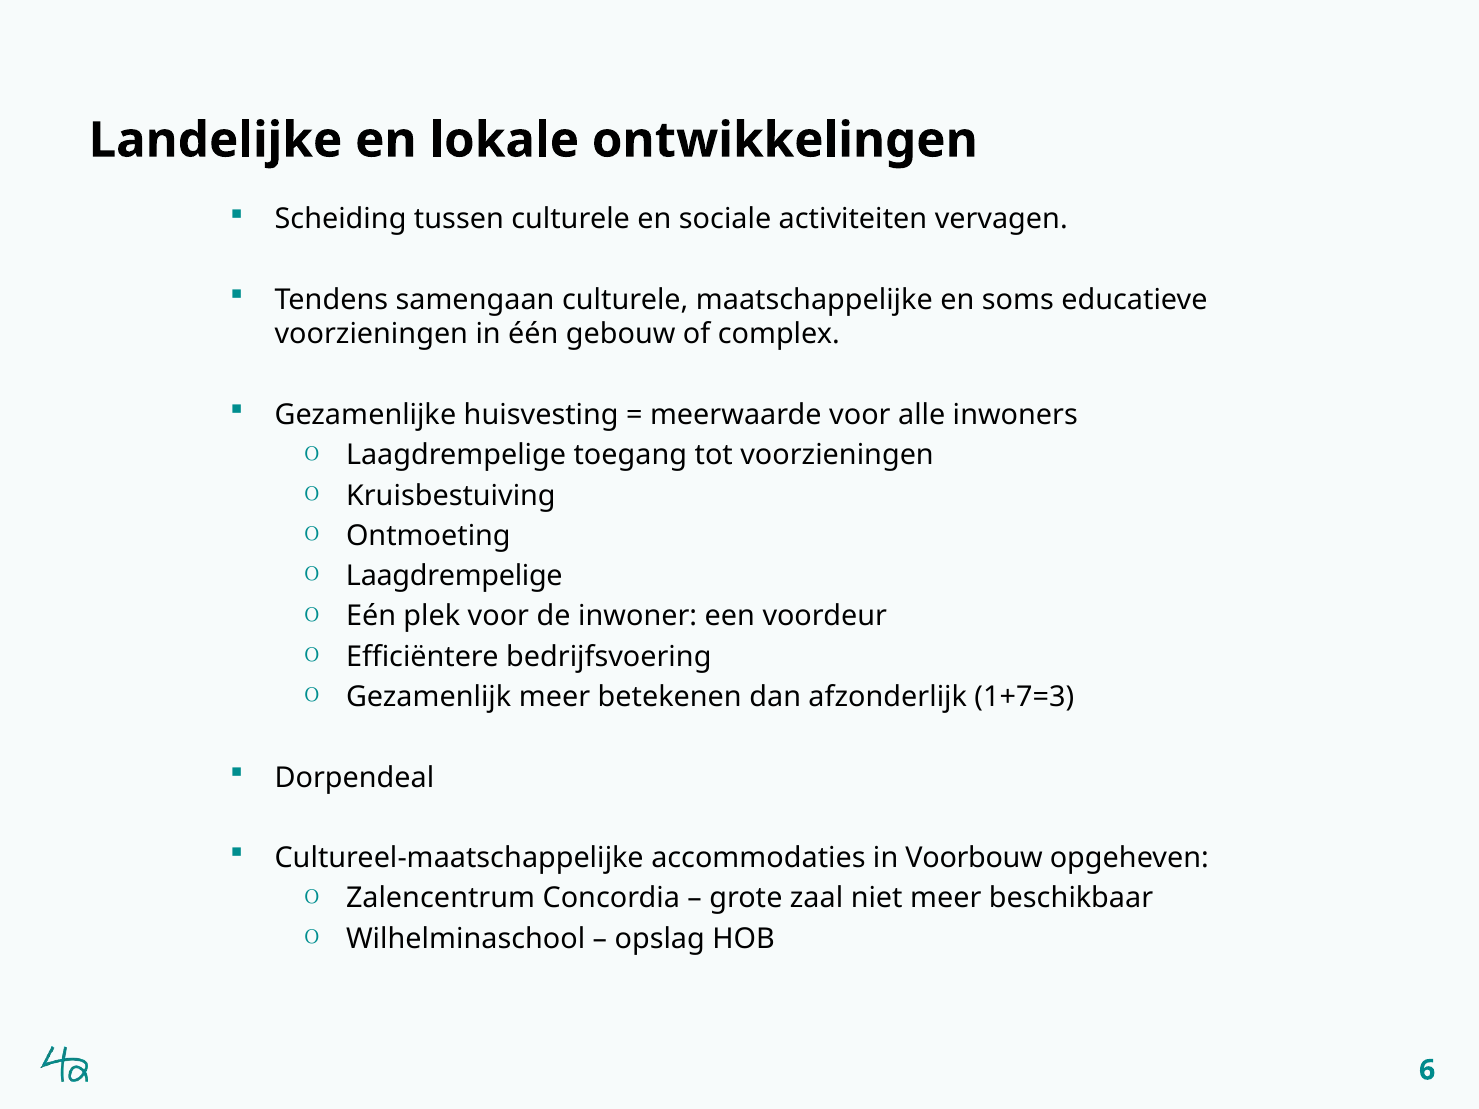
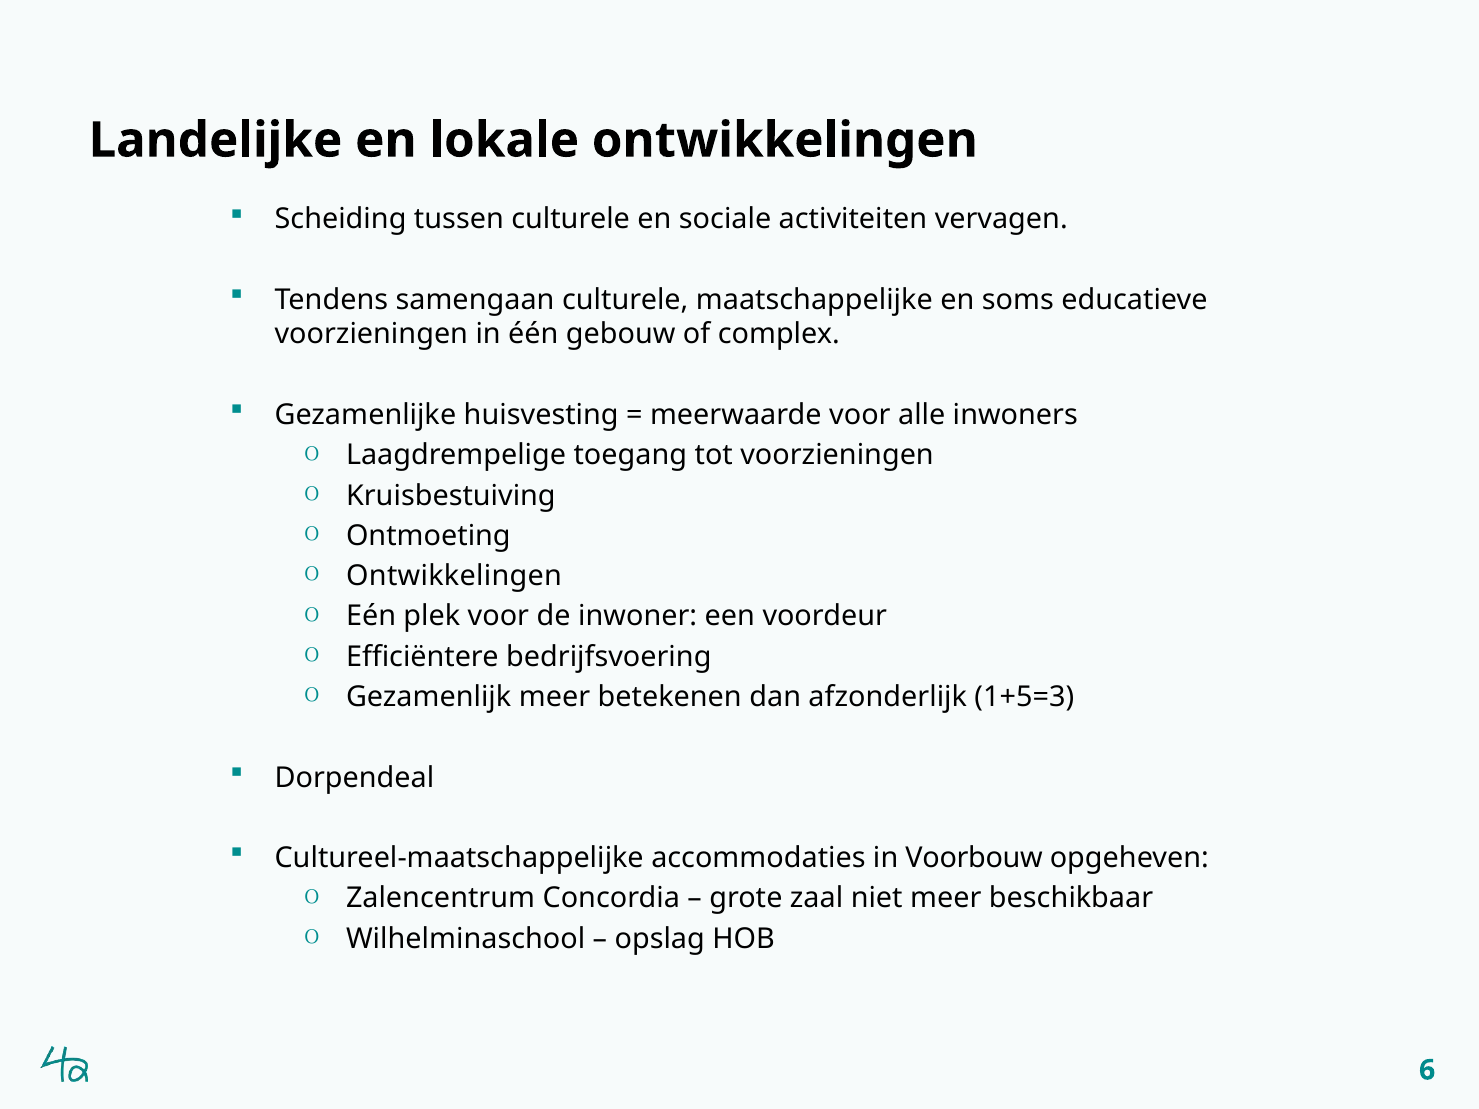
Laagdrempelige: Laagdrempelige -> Ontwikkelingen (454, 576)
1+7=3: 1+7=3 -> 1+5=3 (1024, 697)
